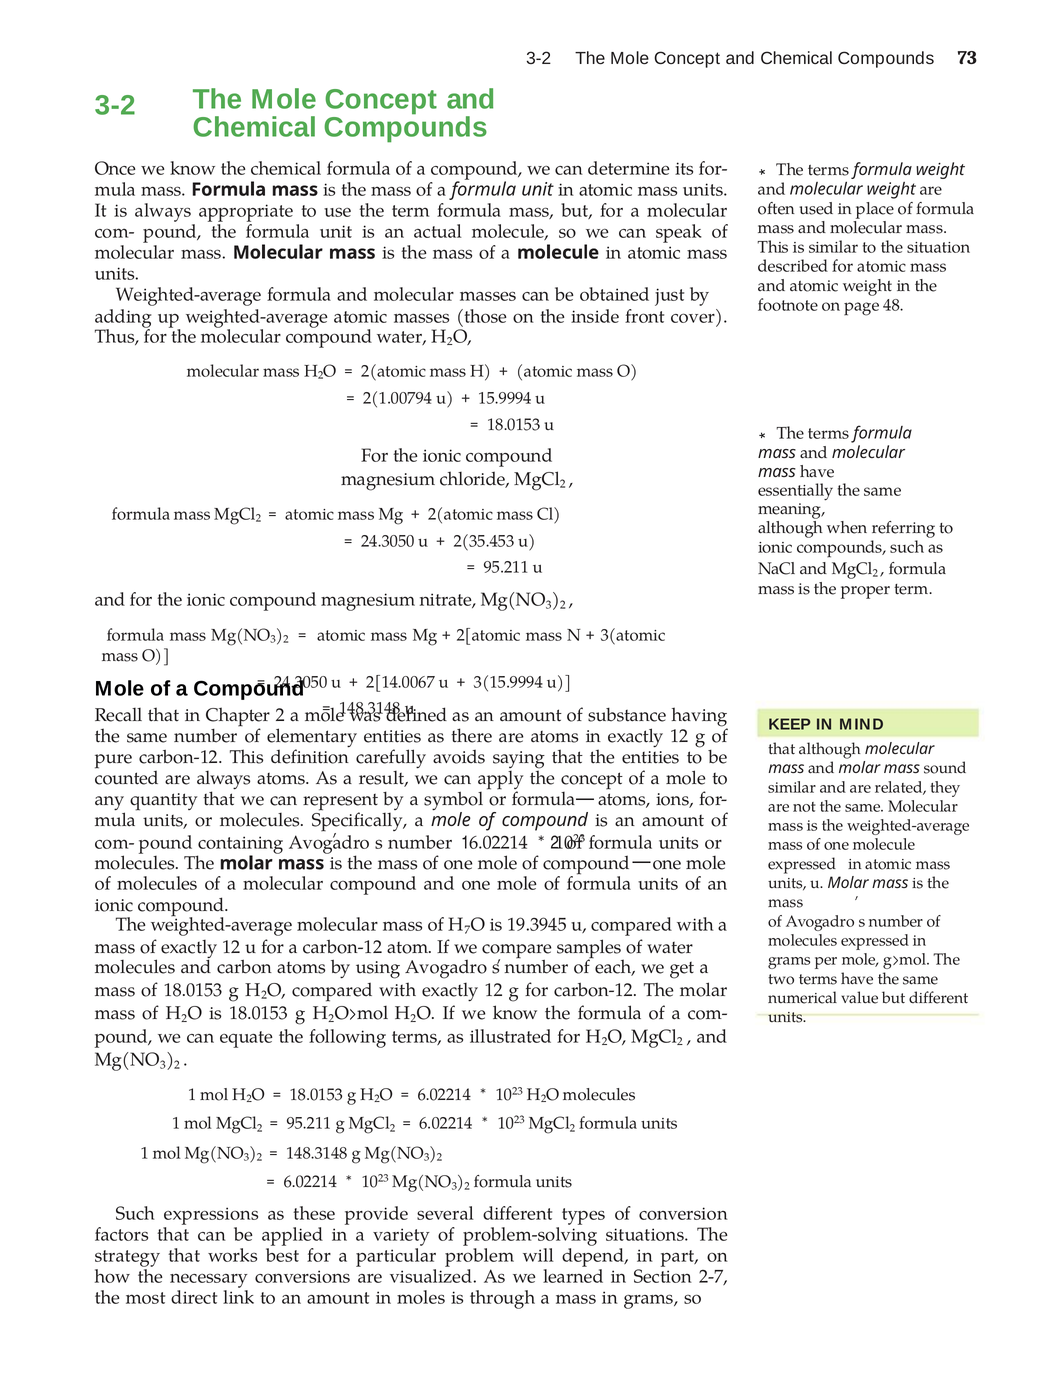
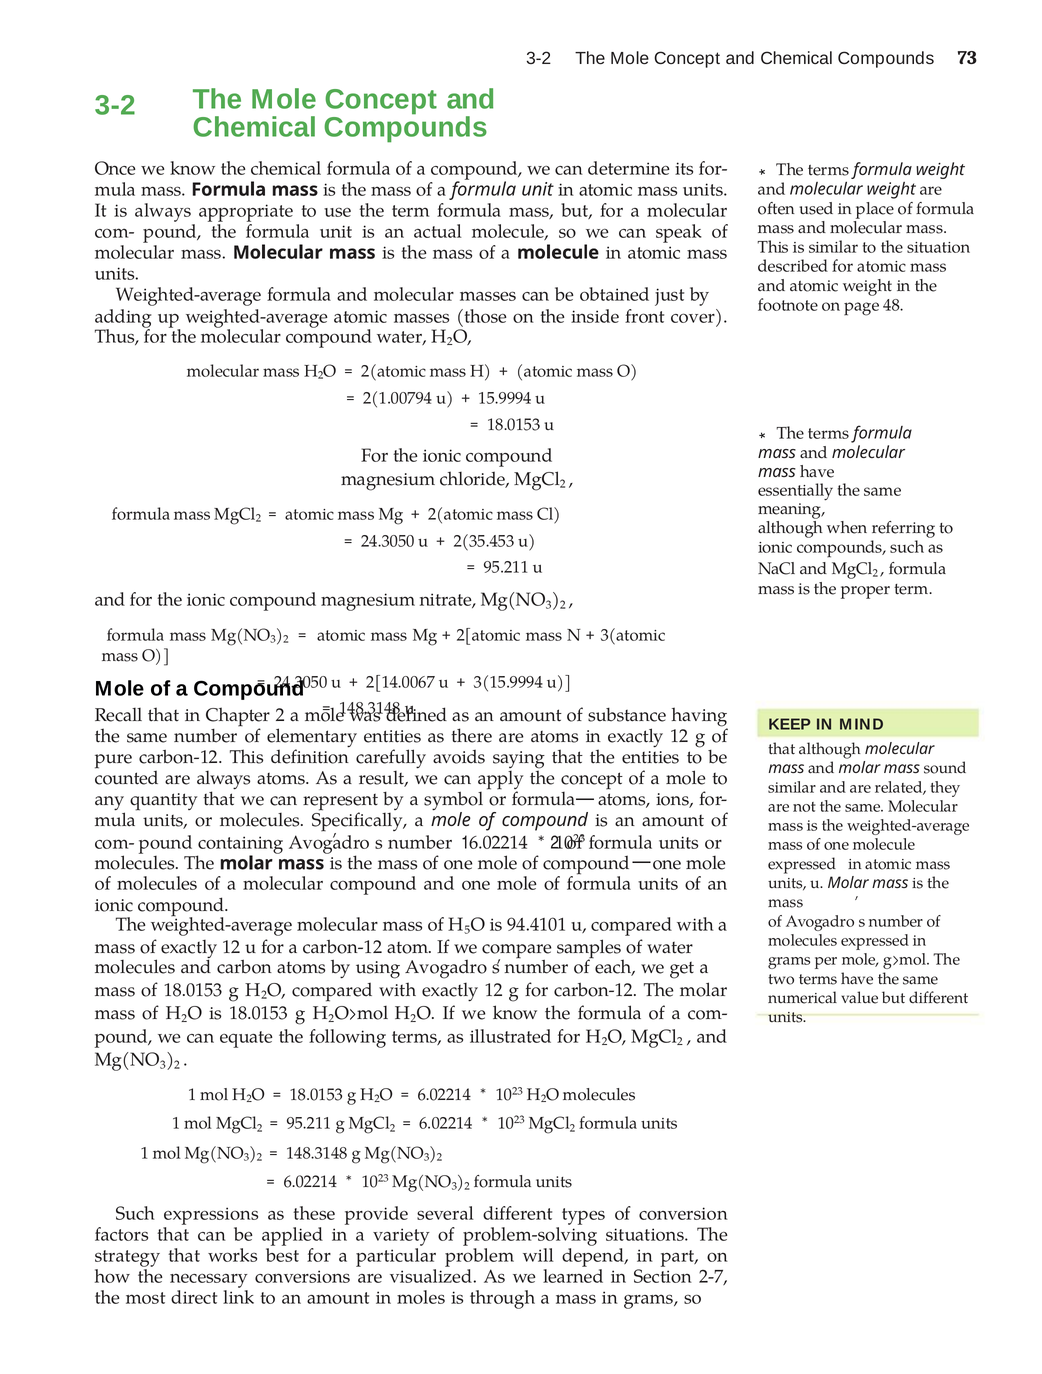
7: 7 -> 5 (467, 930)
19.3945: 19.3945 -> 94.4101 (537, 925)
